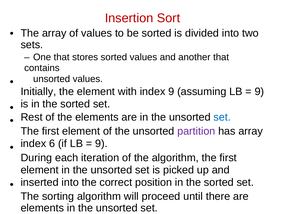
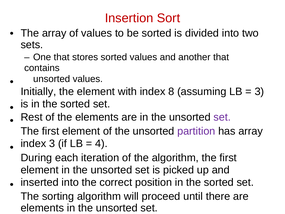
index 9: 9 -> 8 (171, 91)
9: 9 -> 3 (259, 91)
set colour: blue -> purple (222, 117)
index 6: 6 -> 3 (52, 143)
9: 9 -> 4 (101, 143)
